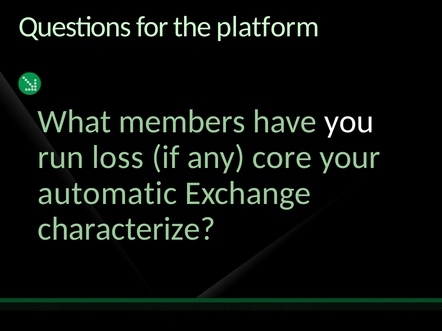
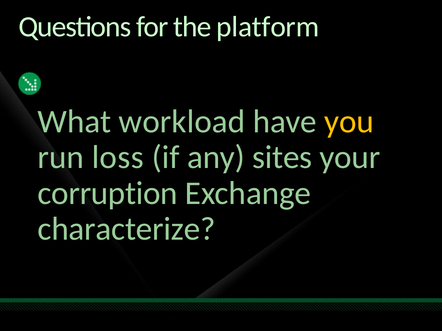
members: members -> workload (182, 122)
you colour: white -> yellow (349, 122)
core: core -> sites (282, 158)
automatic: automatic -> corruption (108, 193)
